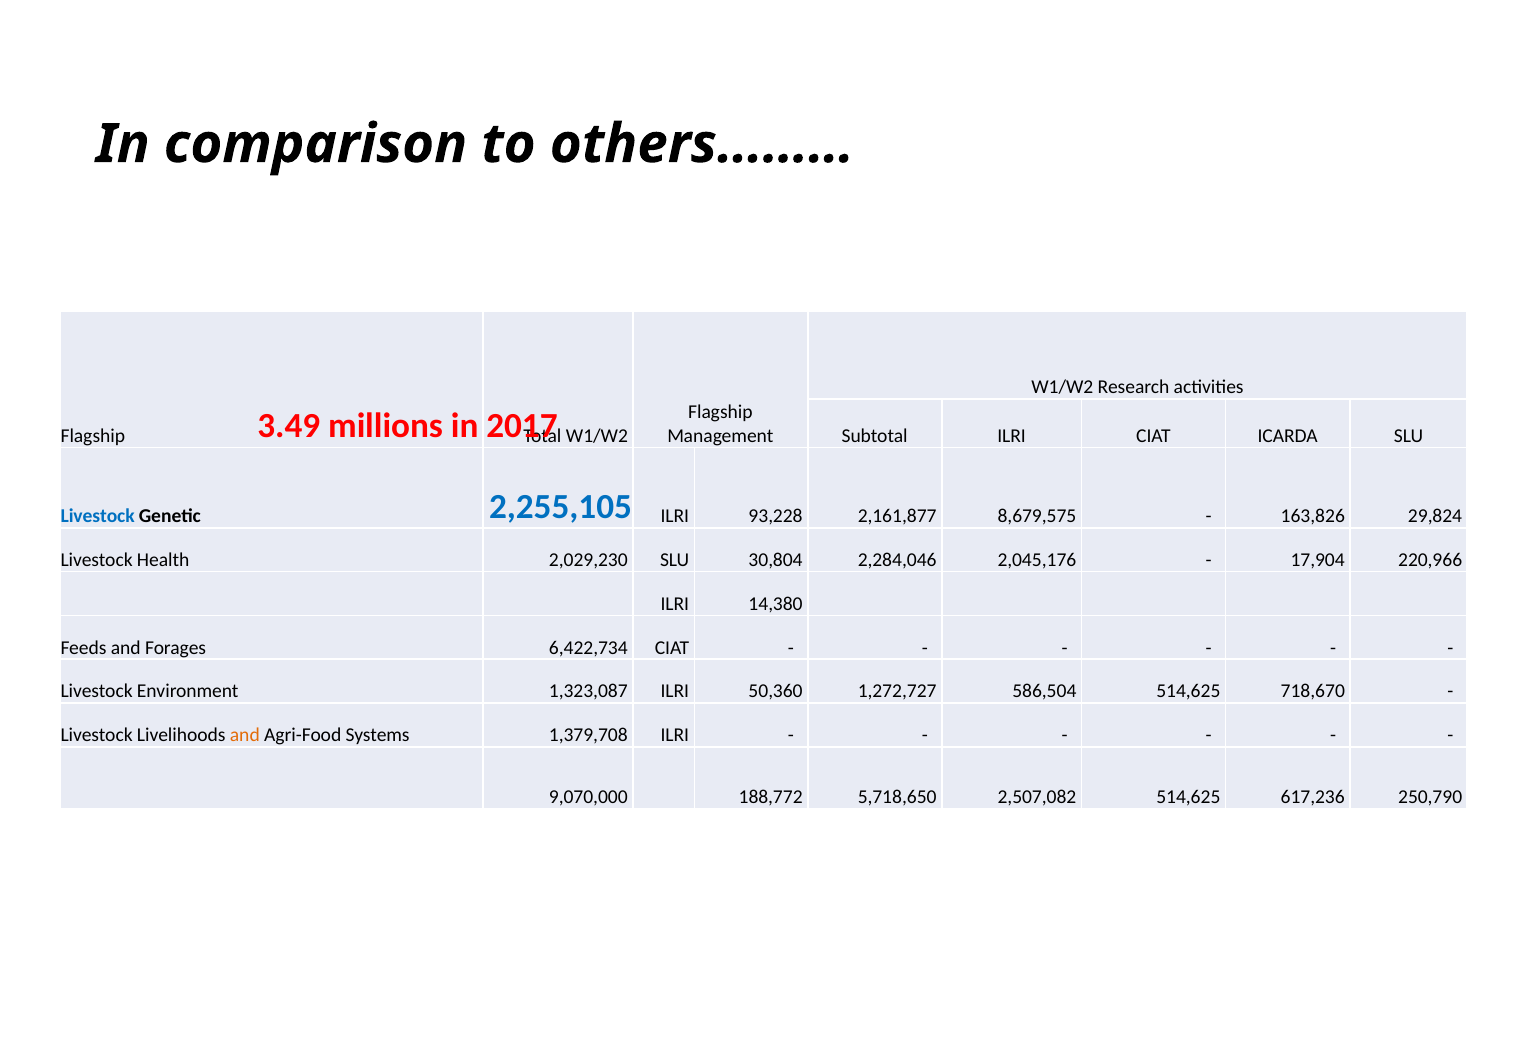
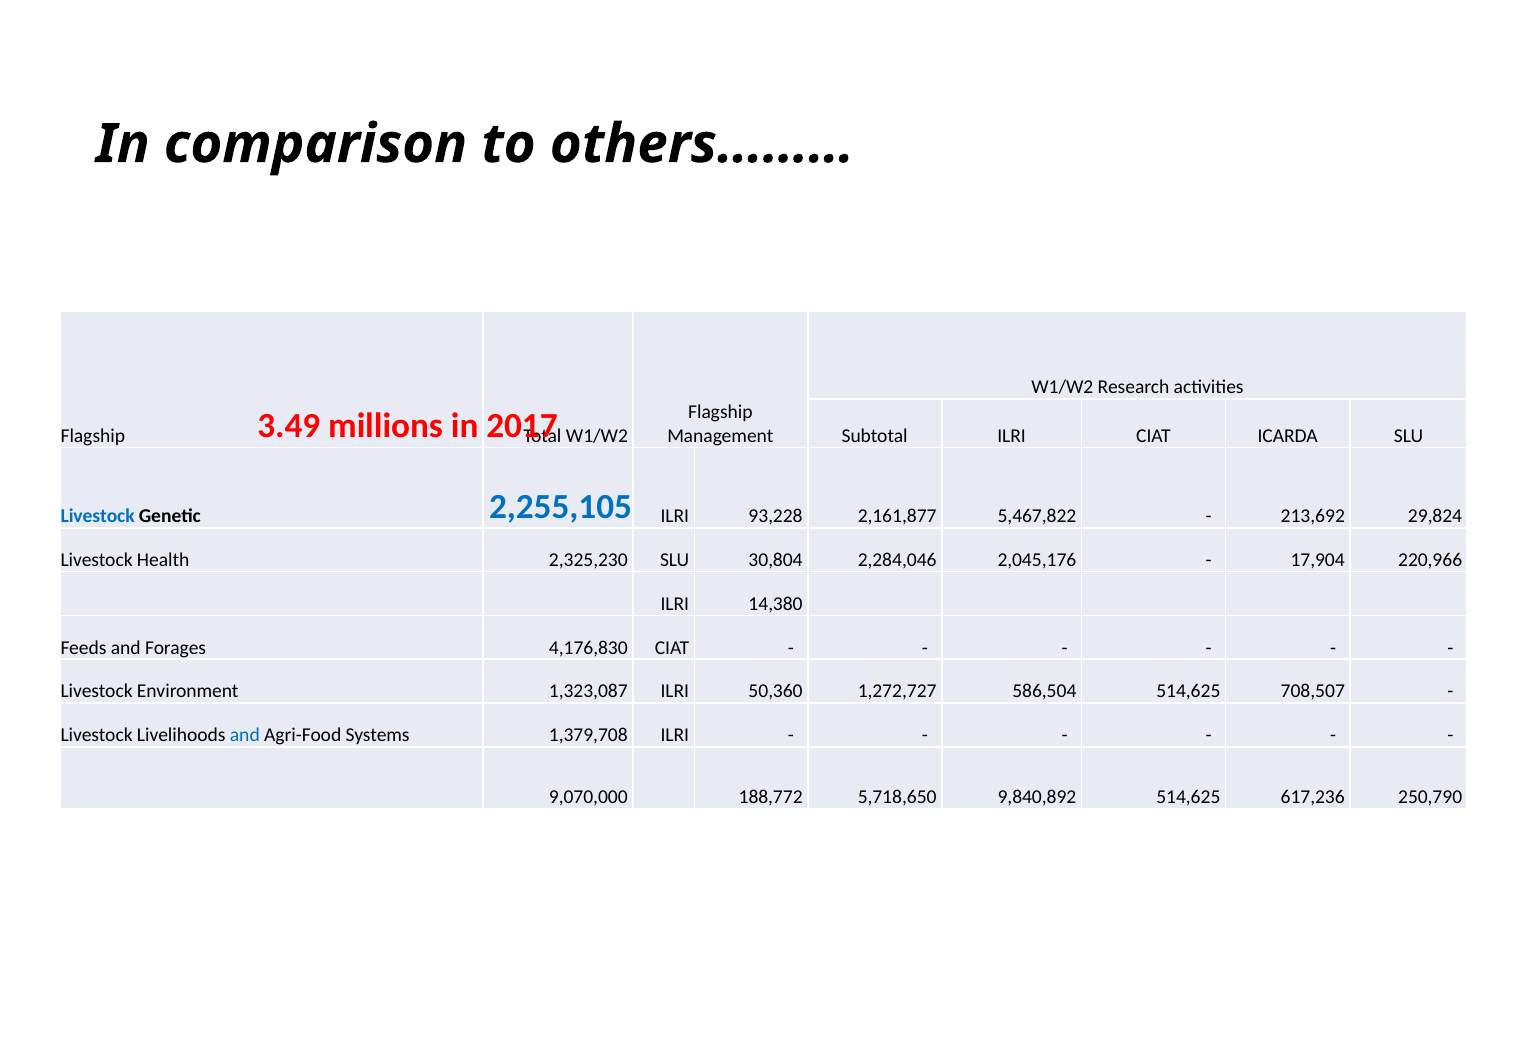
8,679,575: 8,679,575 -> 5,467,822 (1037, 516)
163,826: 163,826 -> 213,692 (1313, 516)
2,029,230: 2,029,230 -> 2,325,230 (588, 560)
6,422,734: 6,422,734 -> 4,176,830 (588, 648)
718,670: 718,670 -> 708,507 (1313, 692)
and colour: orange -> blue (245, 736)
2,507,082: 2,507,082 -> 9,840,892 (1037, 798)
